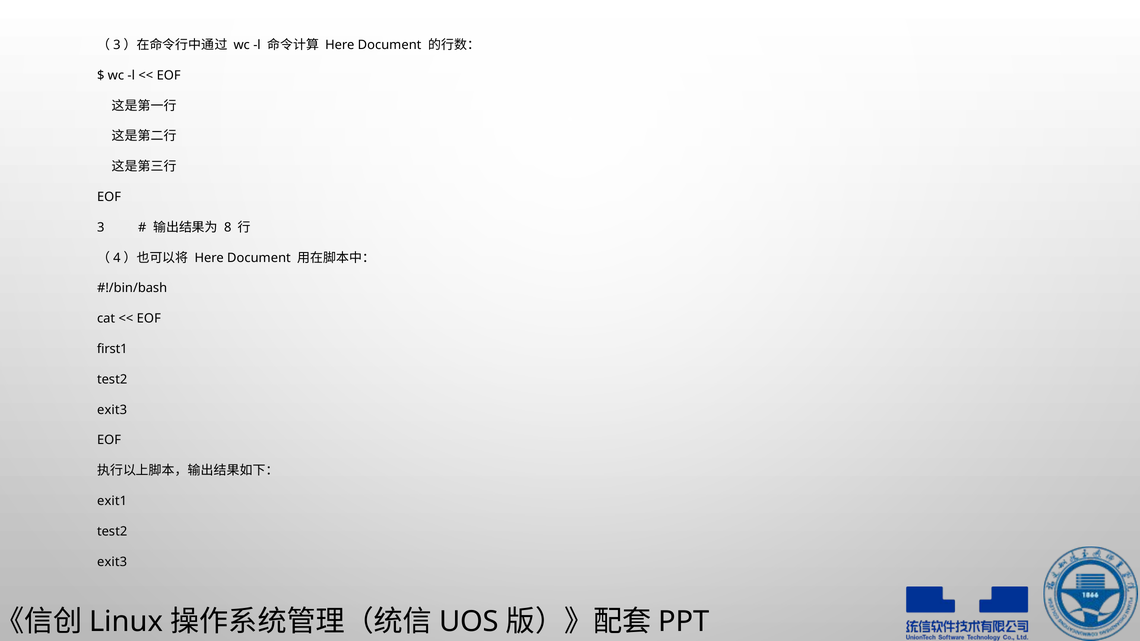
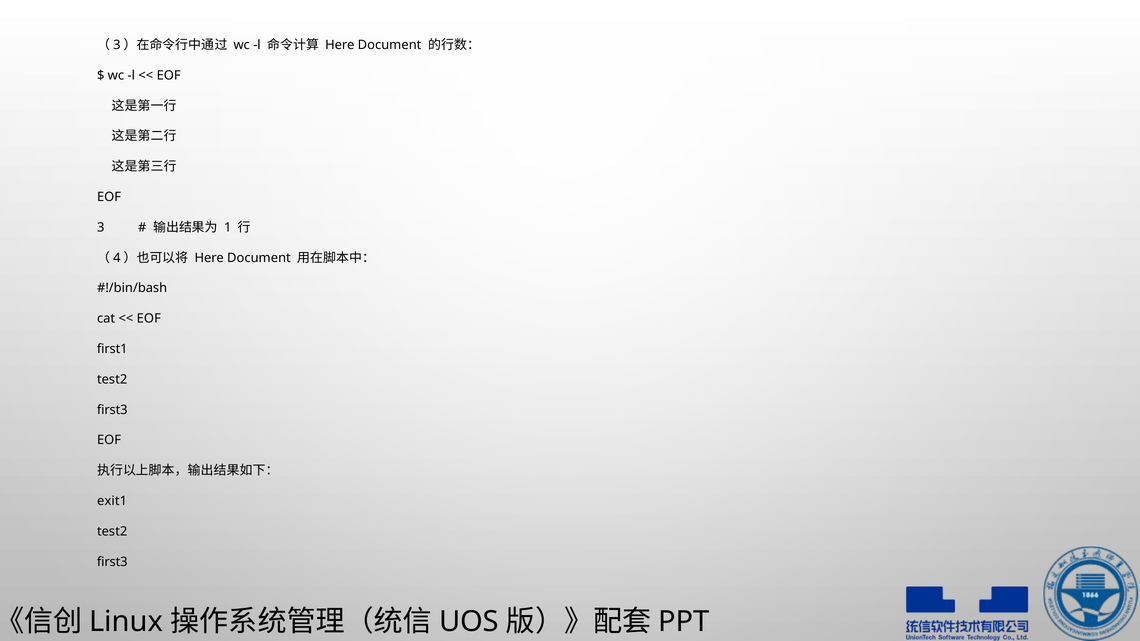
8: 8 -> 1 (228, 228)
exit3: exit3 -> first3 (112, 410)
exit3: exit3 -> first3 (112, 562)
